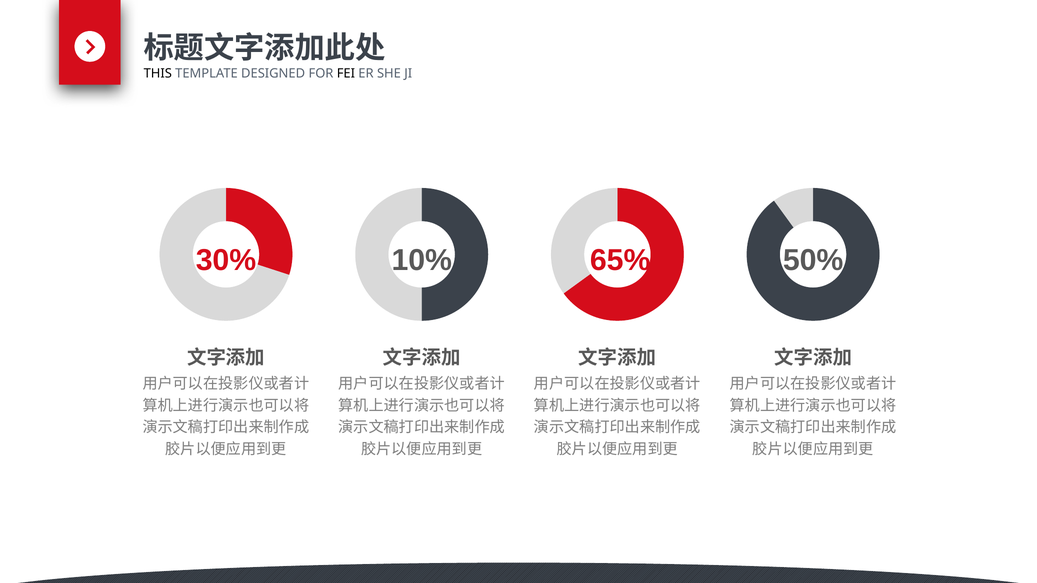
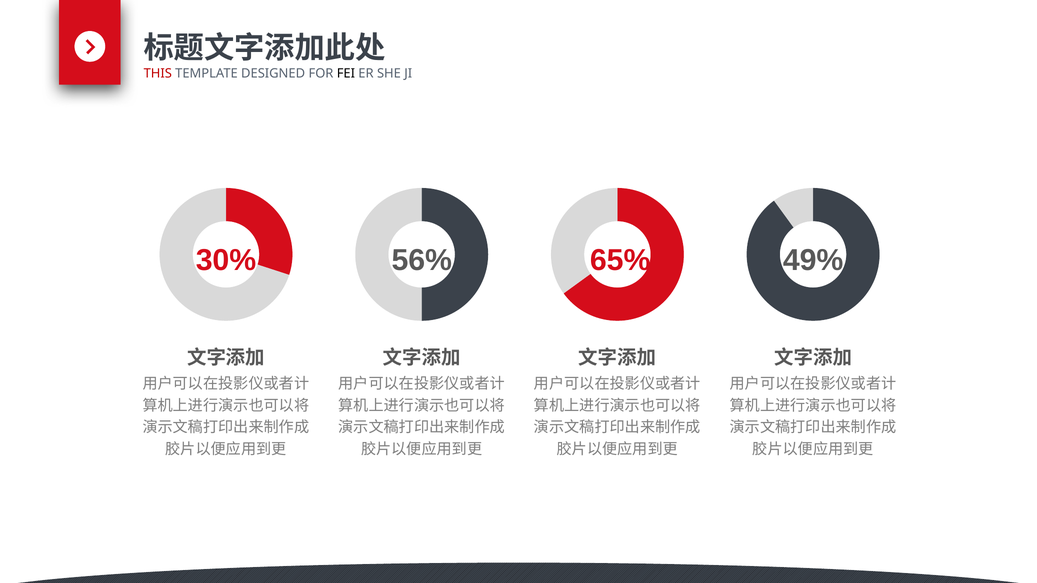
THIS colour: black -> red (158, 74)
10%: 10% -> 56% (422, 260)
50%: 50% -> 49% (813, 260)
